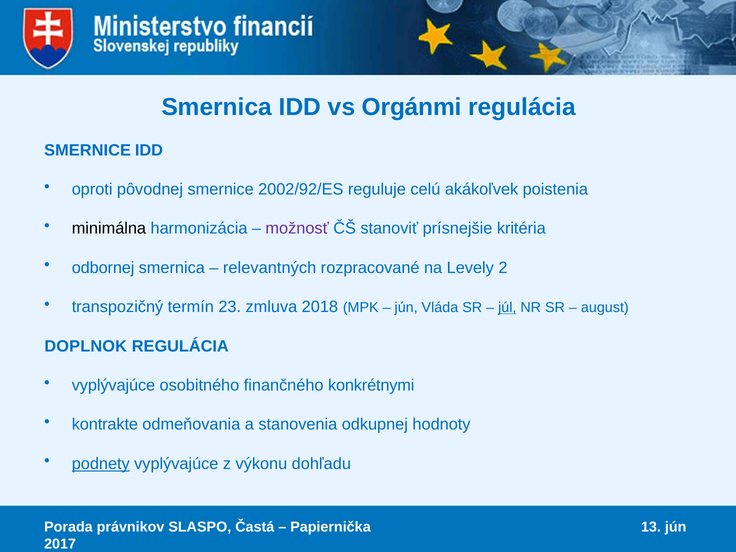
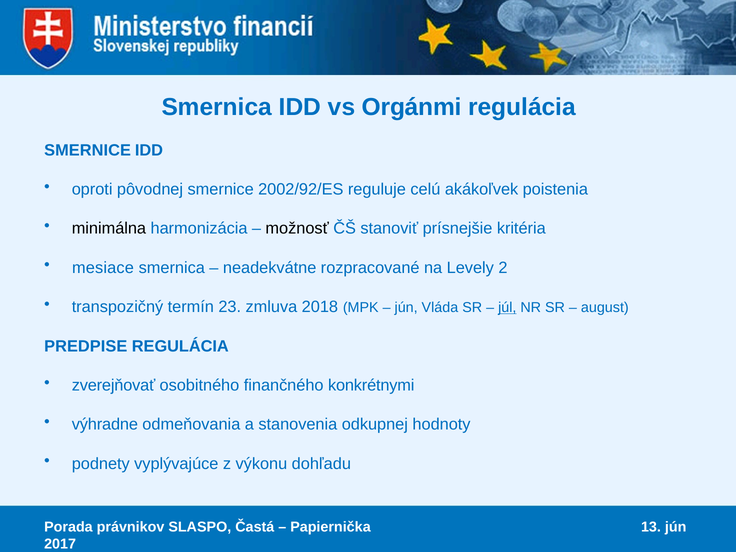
možnosť colour: purple -> black (297, 229)
odbornej: odbornej -> mesiace (103, 268)
relevantných: relevantných -> neadekvátne (270, 268)
DOPLNOK: DOPLNOK -> PREDPISE (86, 346)
vyplývajúce: vyplývajúce -> zverejňovať (114, 385)
kontrakte: kontrakte -> výhradne (105, 425)
podnety underline: present -> none (101, 464)
